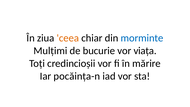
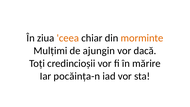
morminte colour: blue -> orange (142, 38)
bucurie: bucurie -> ajungin (99, 51)
viața: viața -> dacă (145, 51)
